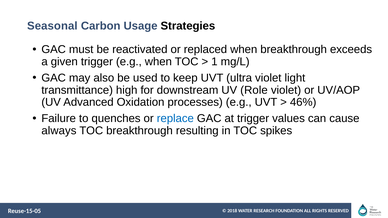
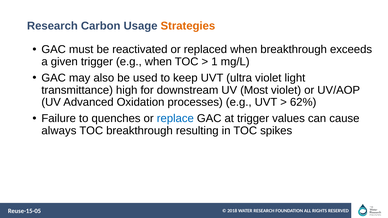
Seasonal: Seasonal -> Research (52, 26)
Strategies colour: black -> orange (188, 26)
Role: Role -> Most (254, 90)
46%: 46% -> 62% (303, 102)
